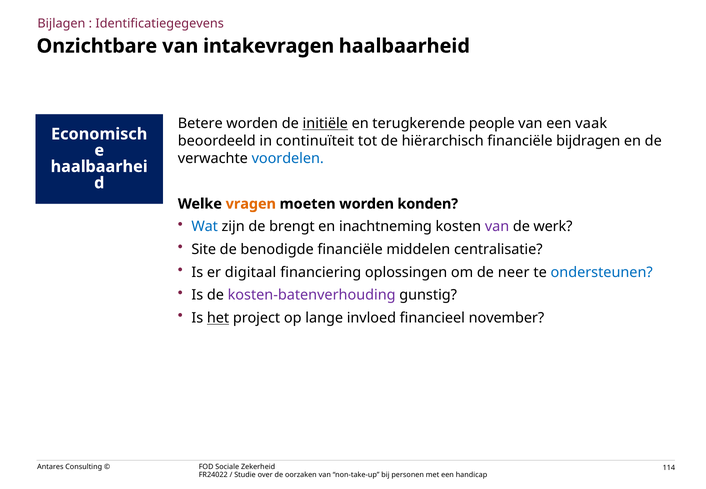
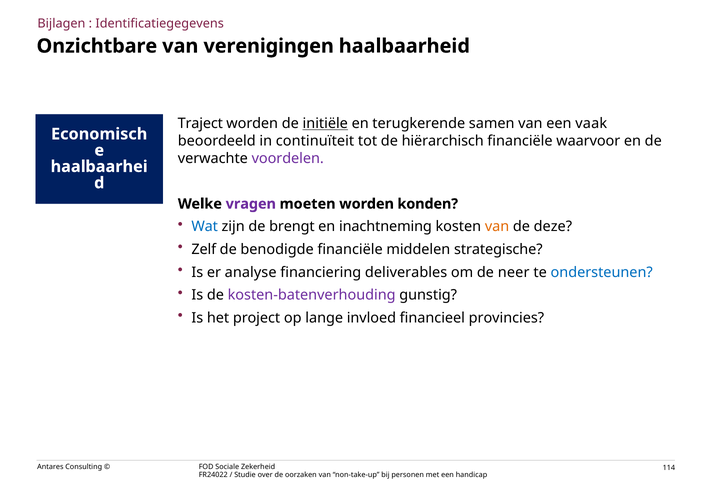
intakevragen: intakevragen -> verenigingen (269, 46)
Betere: Betere -> Traject (200, 123)
people: people -> samen (492, 123)
bijdragen: bijdragen -> waarvoor (588, 141)
voordelen colour: blue -> purple (288, 158)
vragen colour: orange -> purple (251, 204)
van colour: purple -> orange (497, 227)
werk: werk -> deze (553, 227)
Site: Site -> Zelf (204, 249)
centralisatie: centralisatie -> strategische (498, 249)
digitaal: digitaal -> analyse (251, 272)
oplossingen: oplossingen -> deliverables (406, 272)
het underline: present -> none (218, 318)
november: november -> provincies (506, 318)
